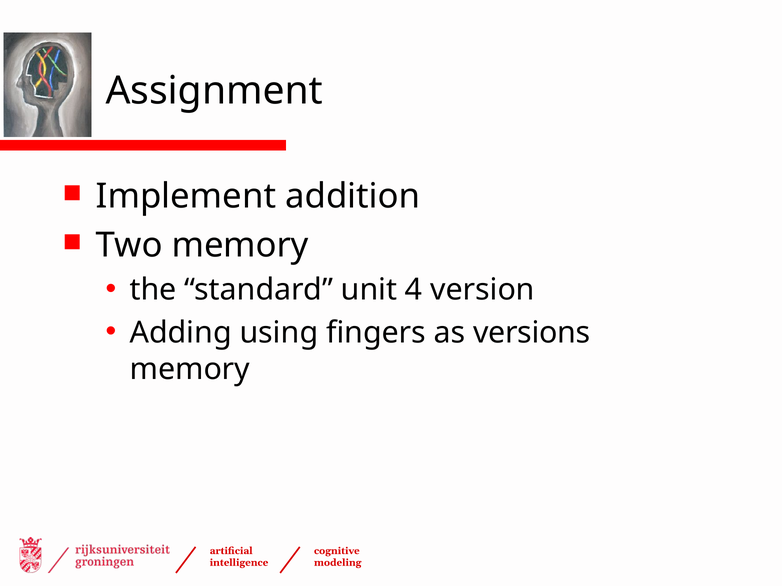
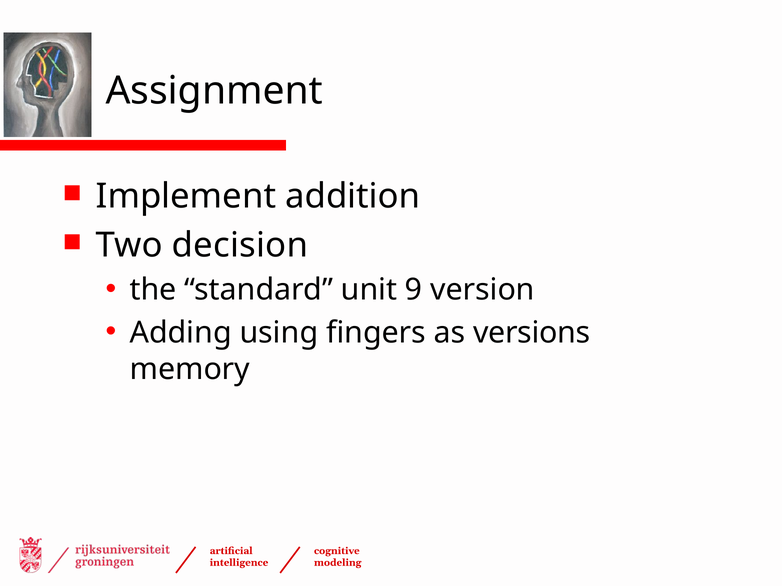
Two memory: memory -> decision (240, 245)
4: 4 -> 9 (414, 290)
